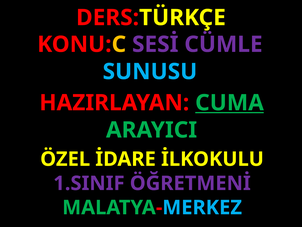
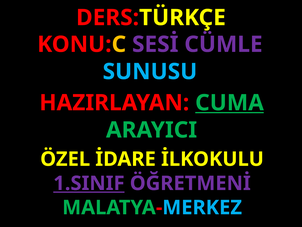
1.SINIF underline: none -> present (89, 183)
